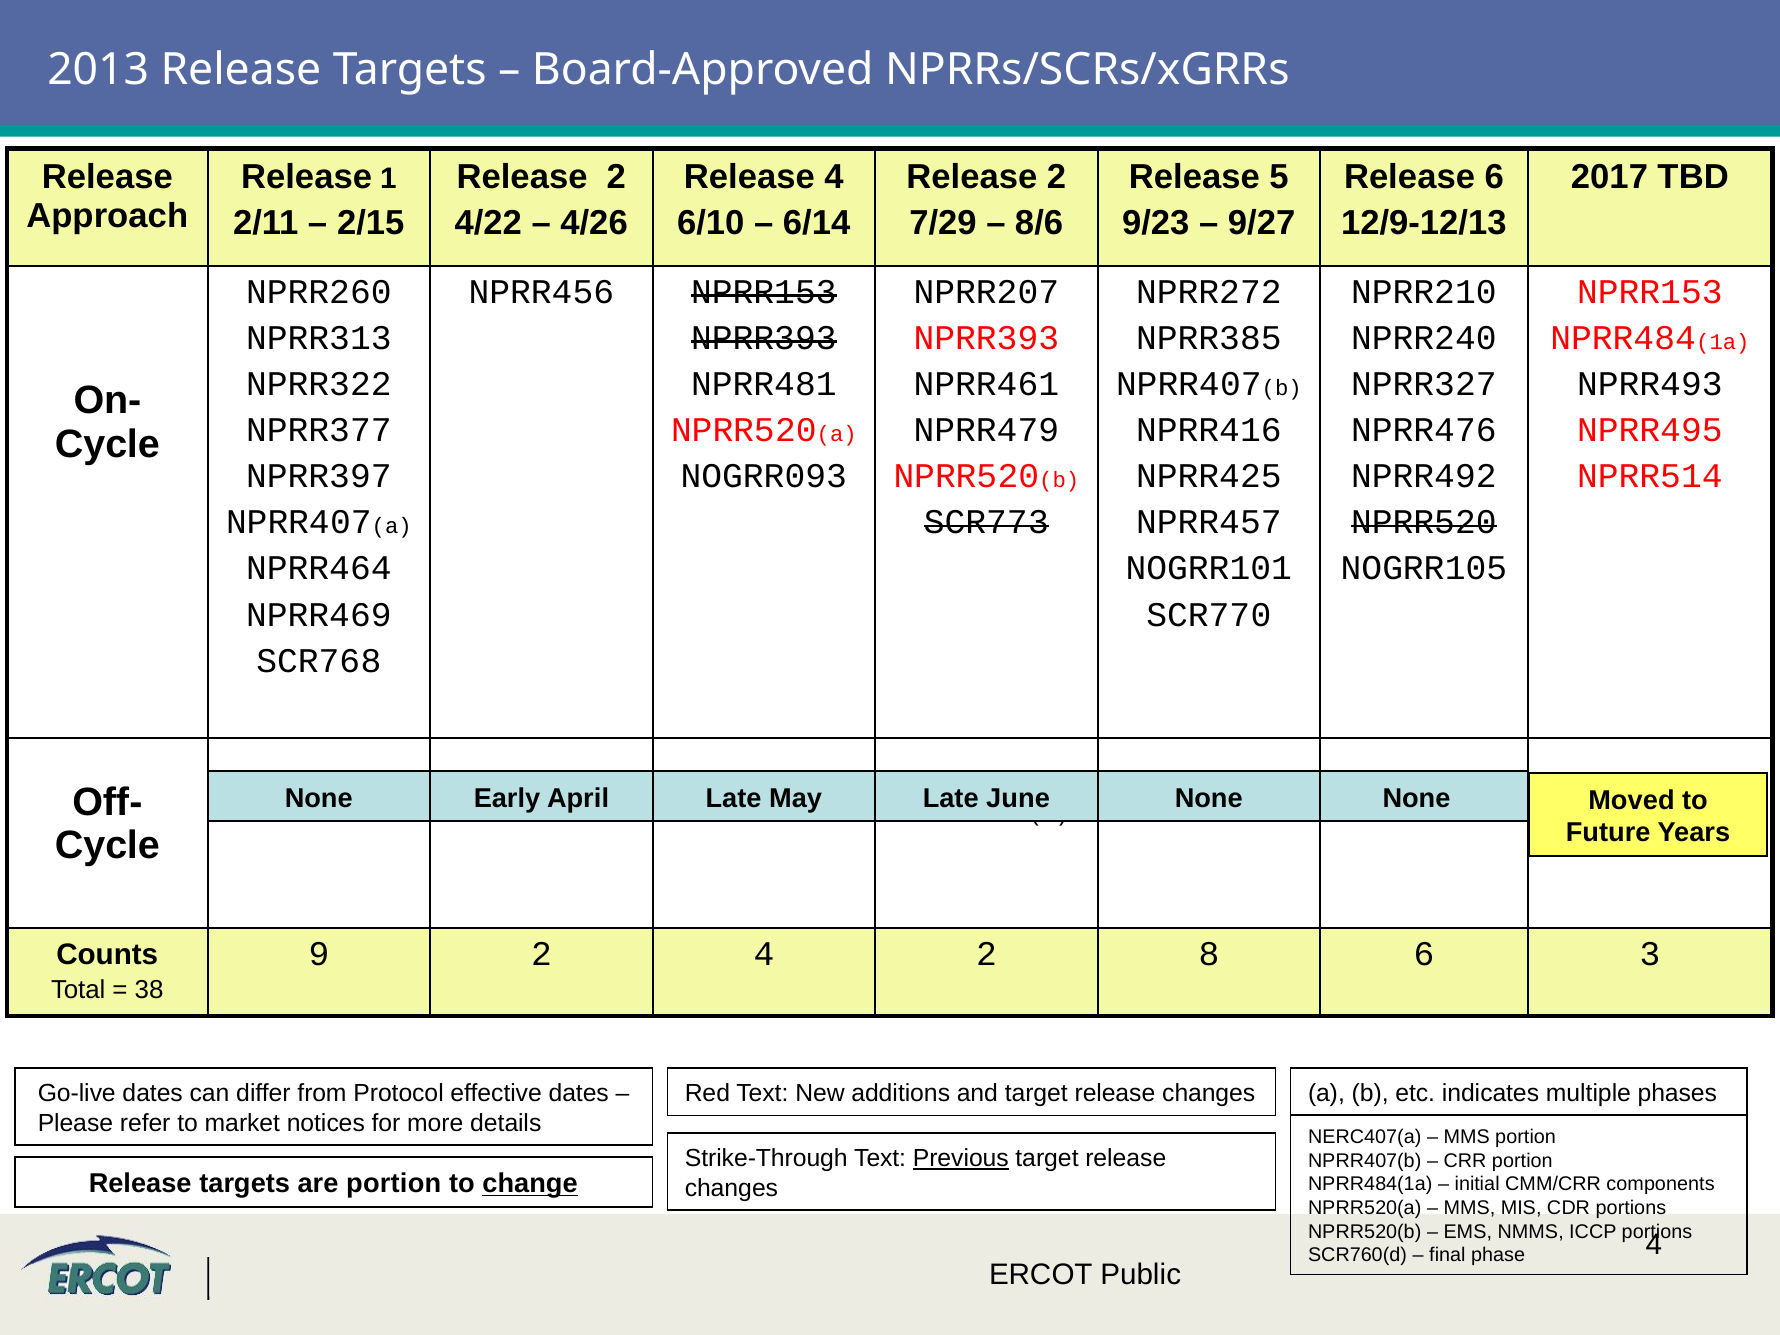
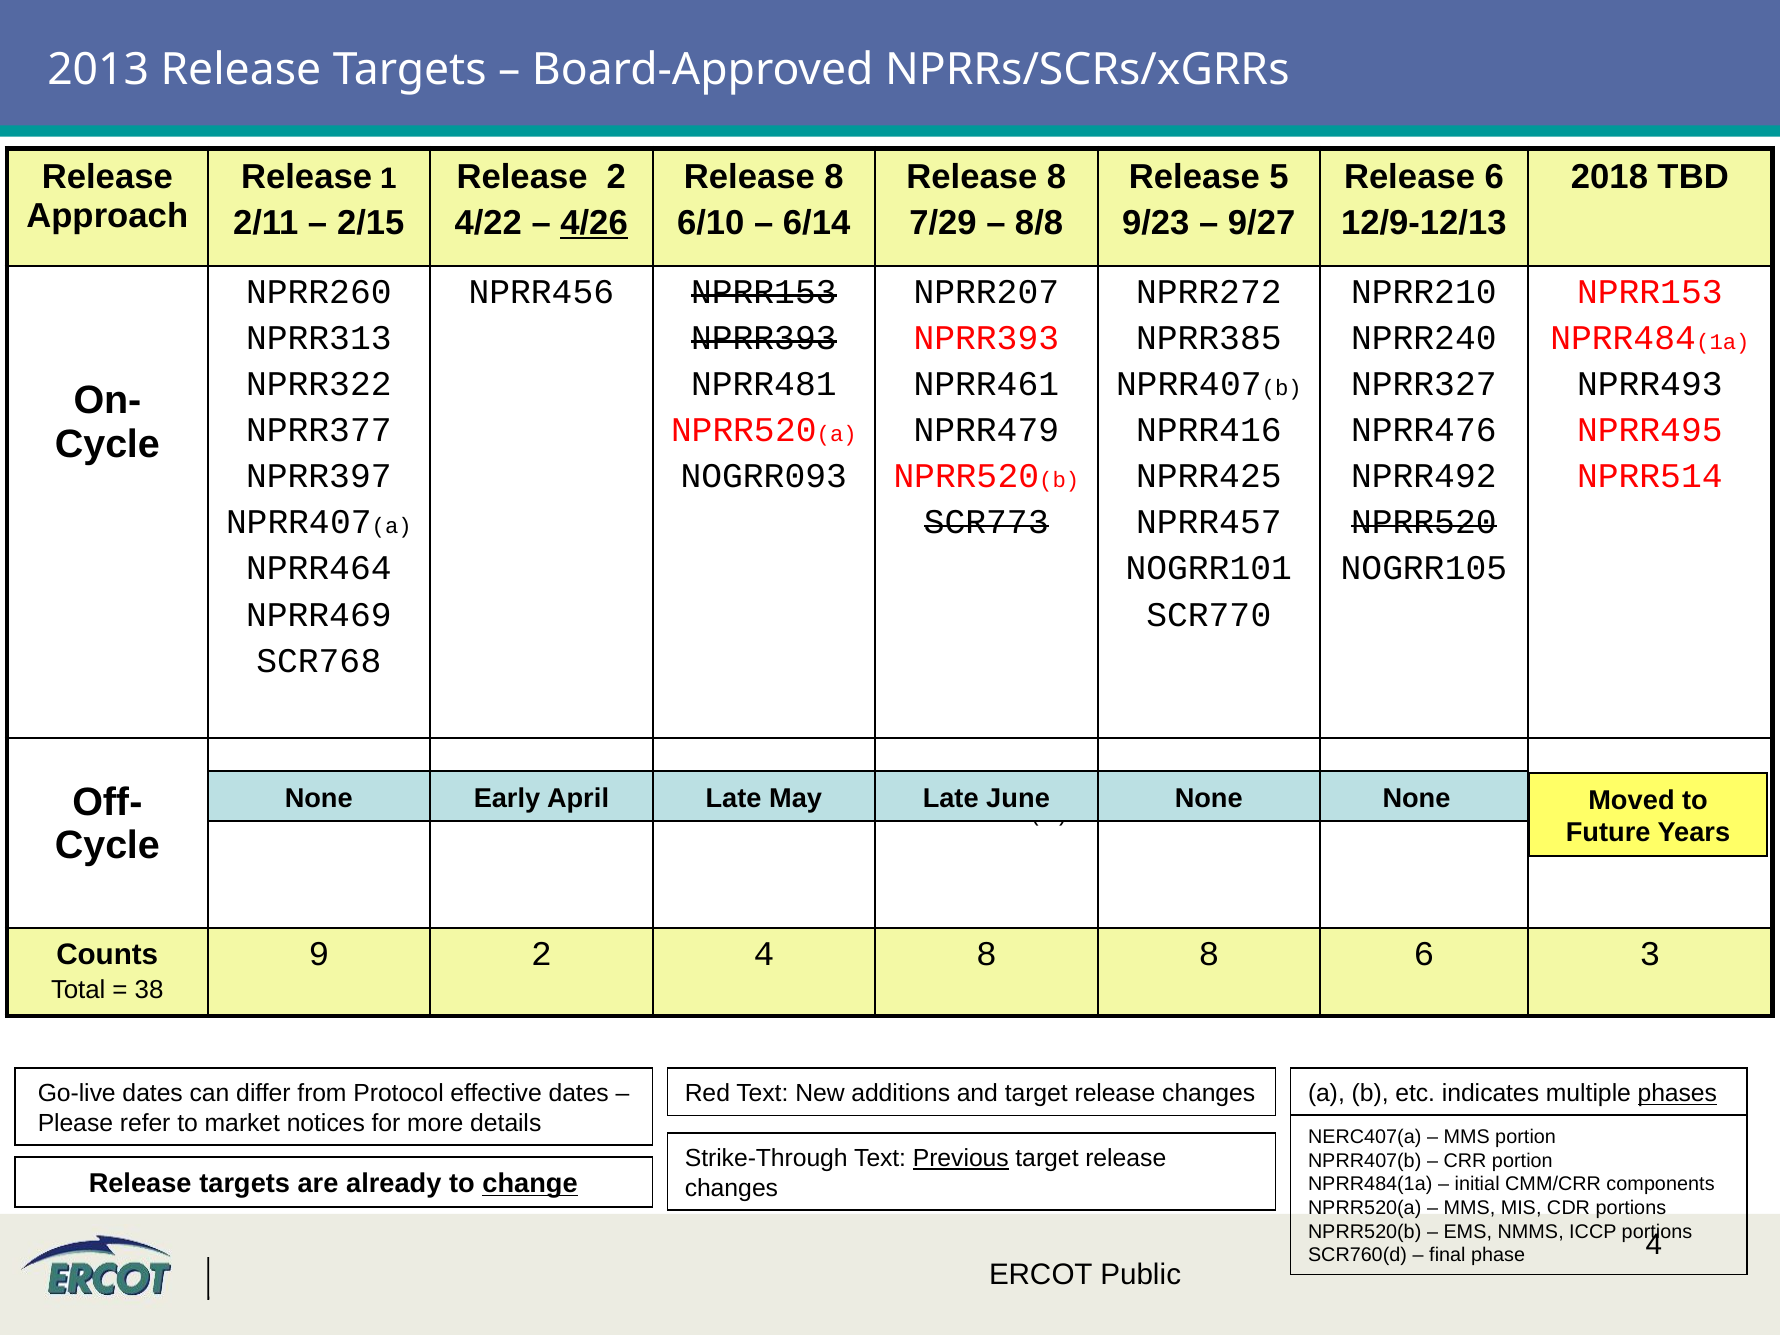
4: 4 -> 8 (834, 177)
2: 2 -> 8 (1057, 177)
2017: 2017 -> 2018 (1609, 177)
4/26 underline: none -> present (594, 223)
8/6: 8/6 -> 8/8 (1039, 223)
4 2: 2 -> 8 (986, 954)
phases underline: none -> present (1677, 1094)
are portion: portion -> already (394, 1184)
